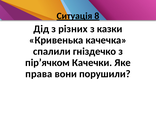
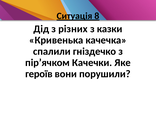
права: права -> героїв (39, 74)
